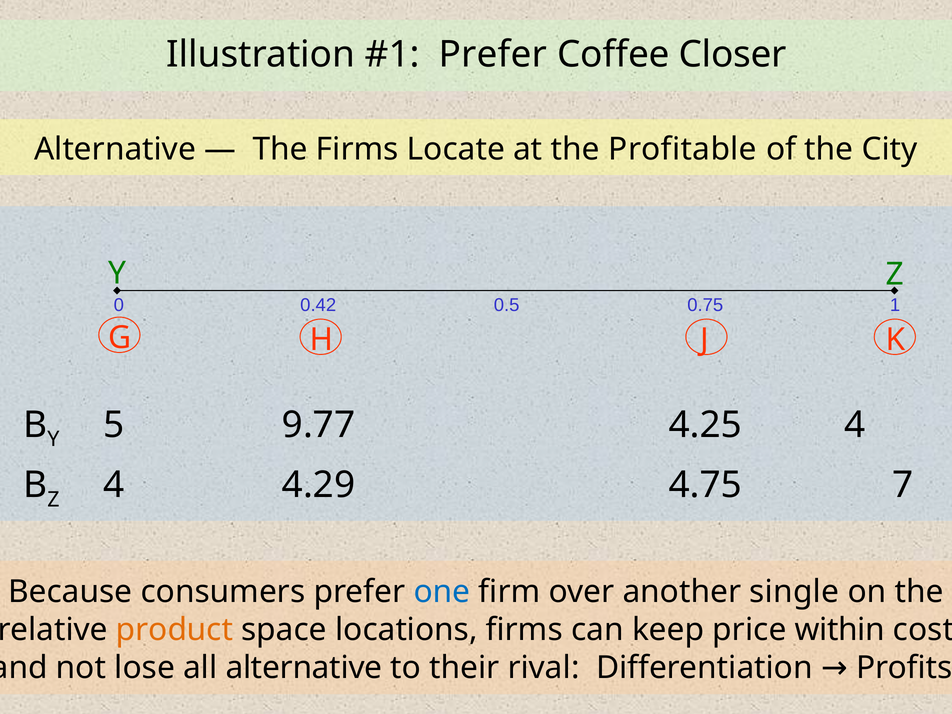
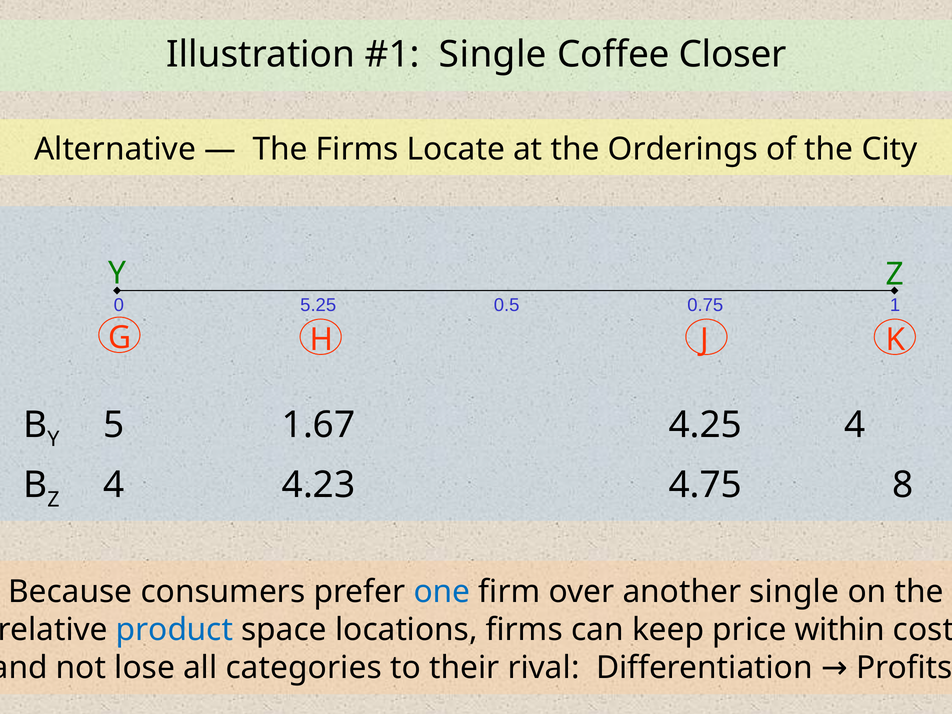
Prefer: Prefer -> Single (493, 55)
Profitable: Profitable -> Orderings (683, 149)
0.42: 0.42 -> 5.25 (318, 305)
9.77: 9.77 -> 1.67 (319, 425)
4.29: 4.29 -> 4.23 (319, 485)
7: 7 -> 8 (903, 485)
product colour: orange -> blue (175, 630)
all alternative: alternative -> categories (304, 668)
